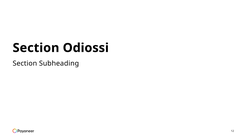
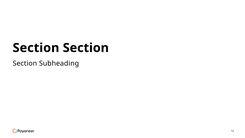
Odiossi: Odiossi -> Section (86, 48)
